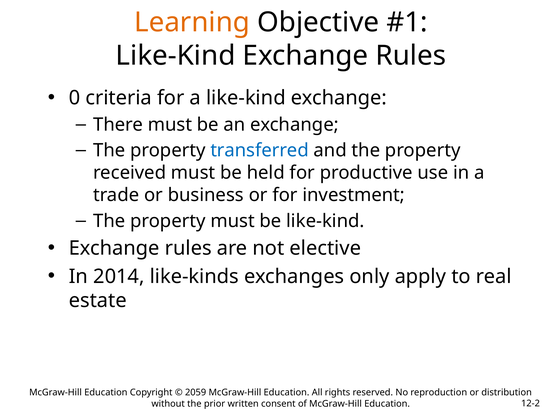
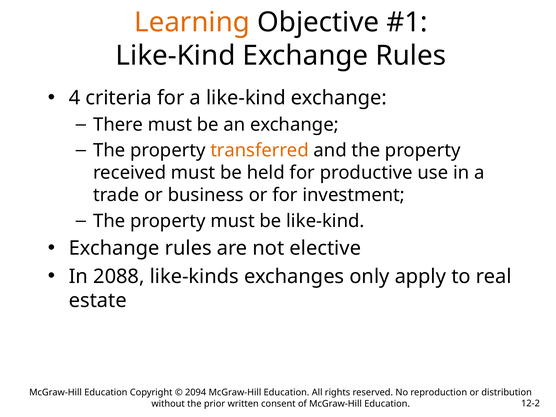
0: 0 -> 4 (74, 98)
transferred colour: blue -> orange (260, 151)
2014: 2014 -> 2088 (119, 276)
2059: 2059 -> 2094 (196, 393)
